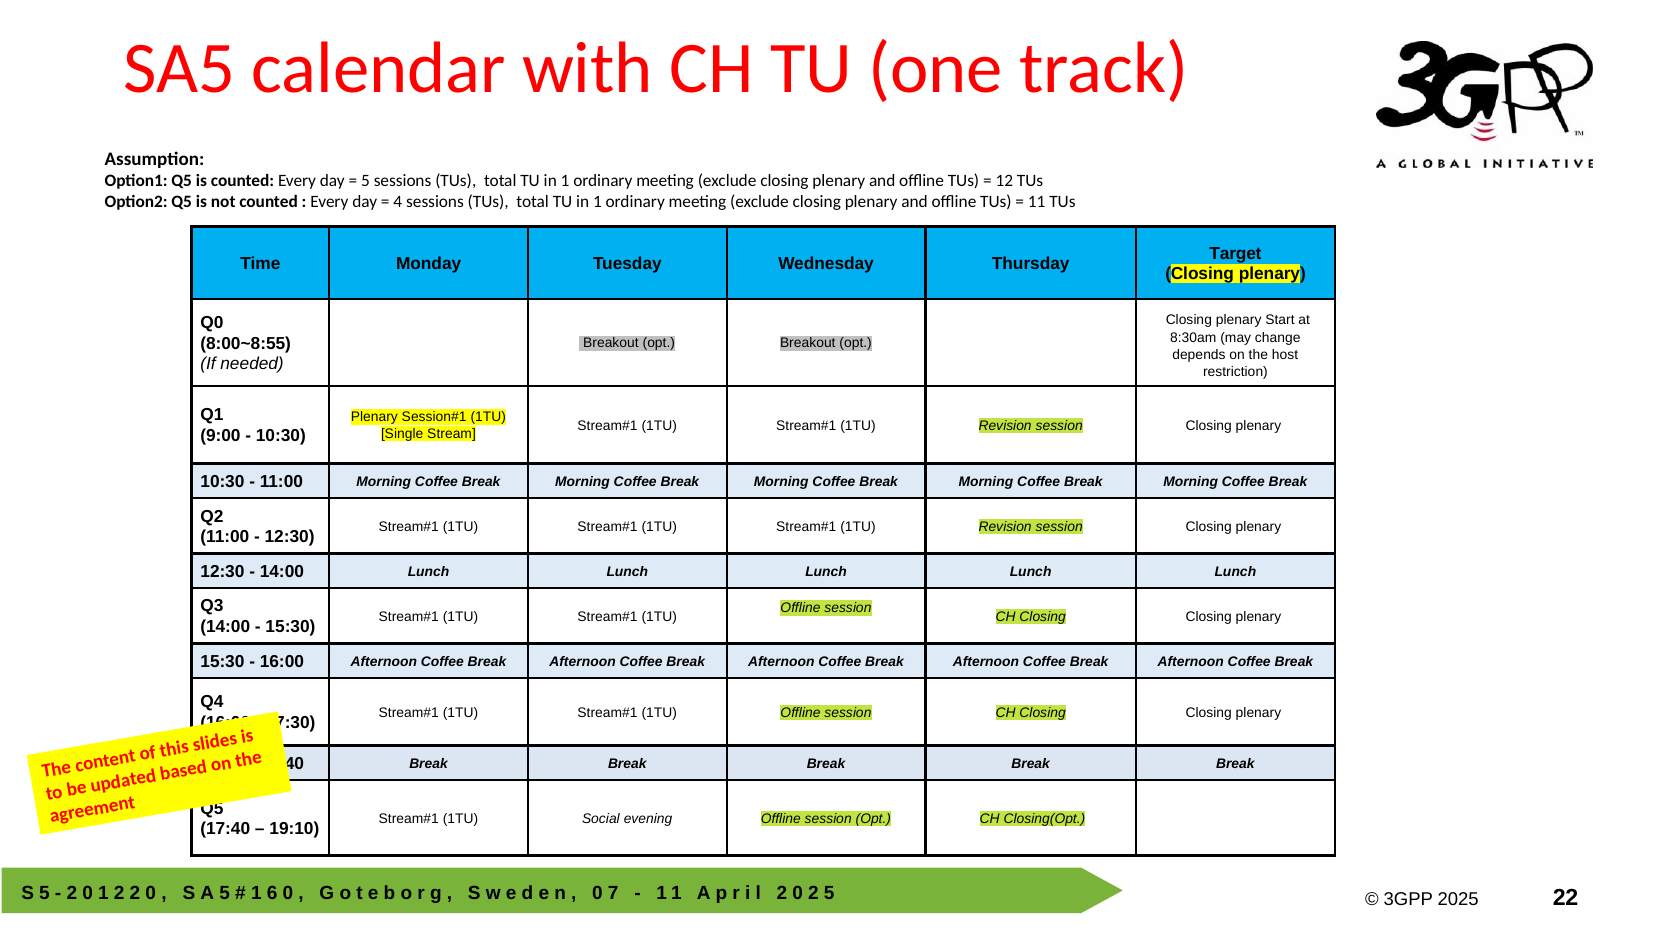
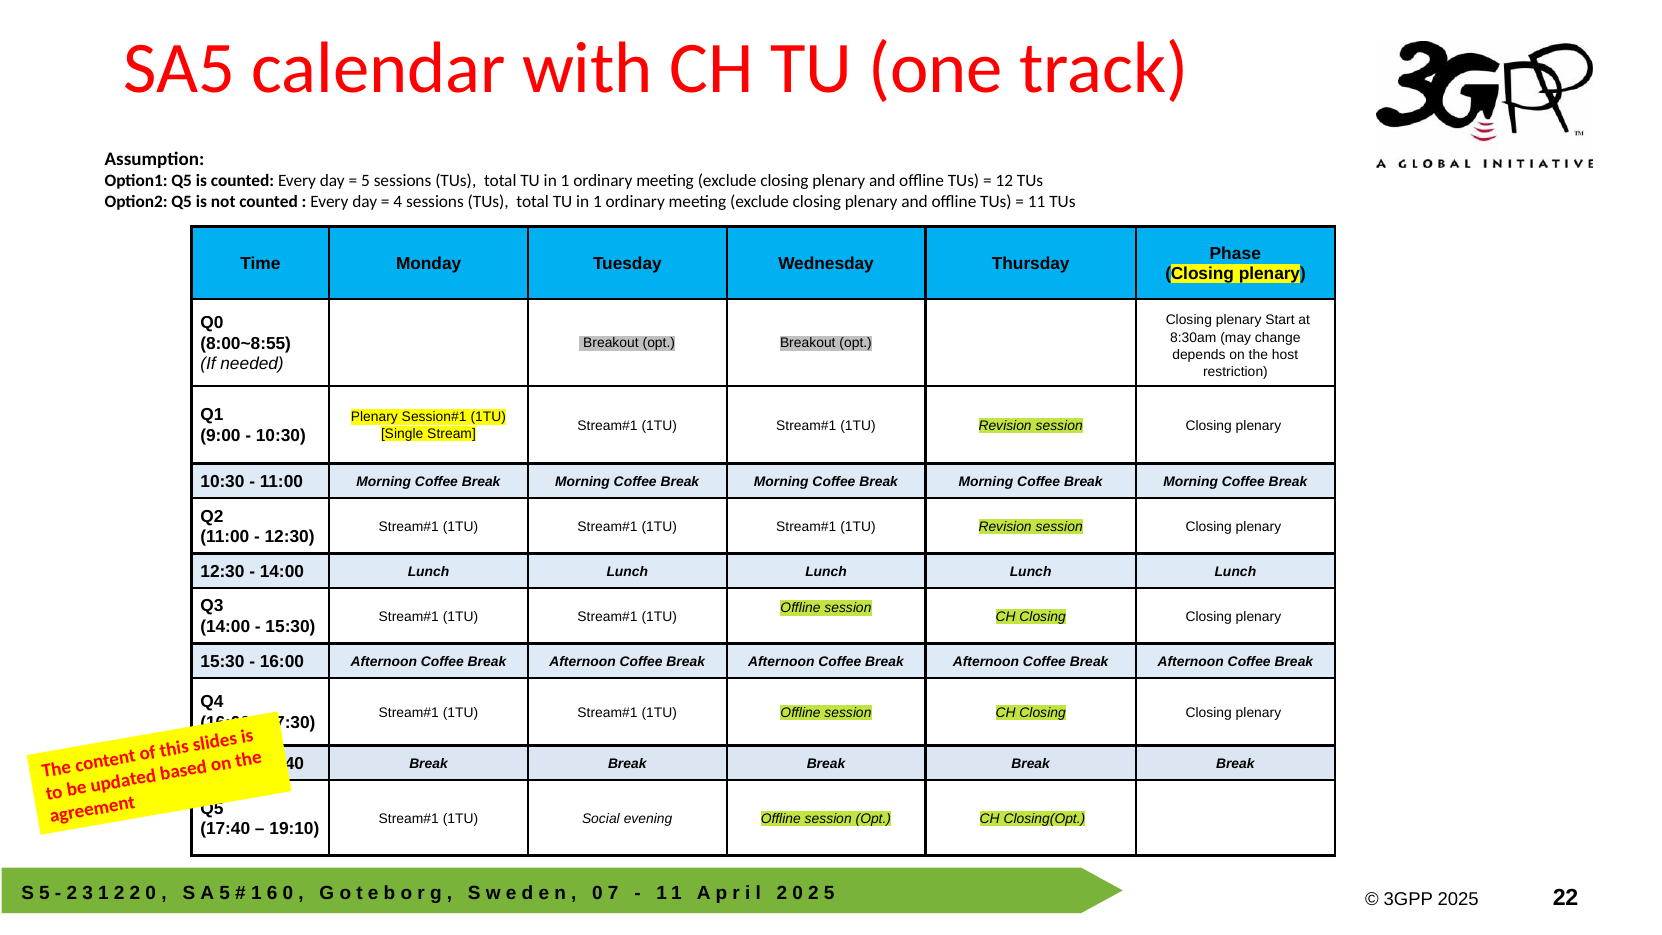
Target: Target -> Phase (1235, 253)
0: 0 -> 3 (88, 893)
